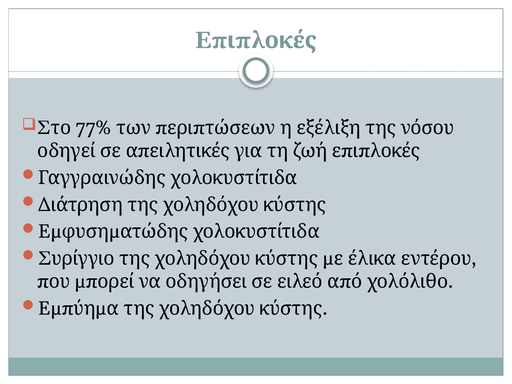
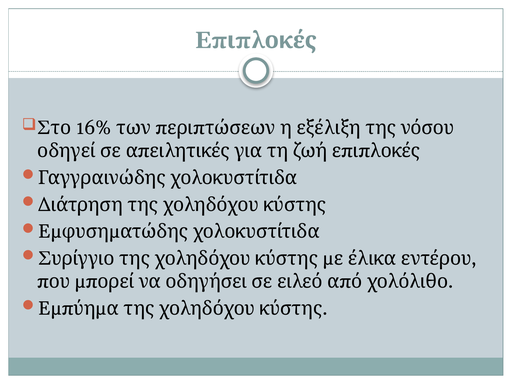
77%: 77% -> 16% (94, 128)
